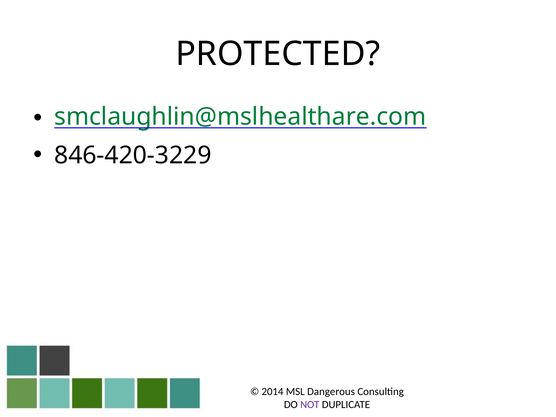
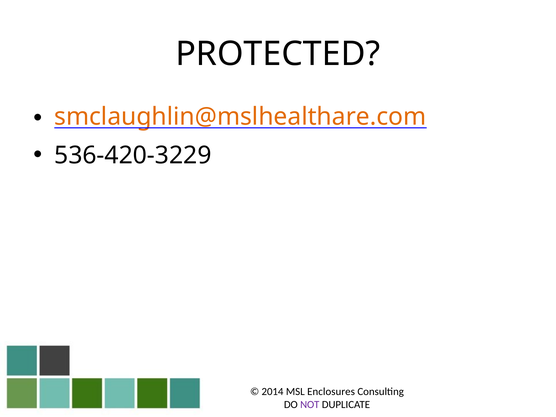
smclaughlin@mslhealthare.com colour: green -> orange (240, 117)
846-420-3229: 846-420-3229 -> 536-420-3229 (133, 155)
Dangerous: Dangerous -> Enclosures (331, 392)
